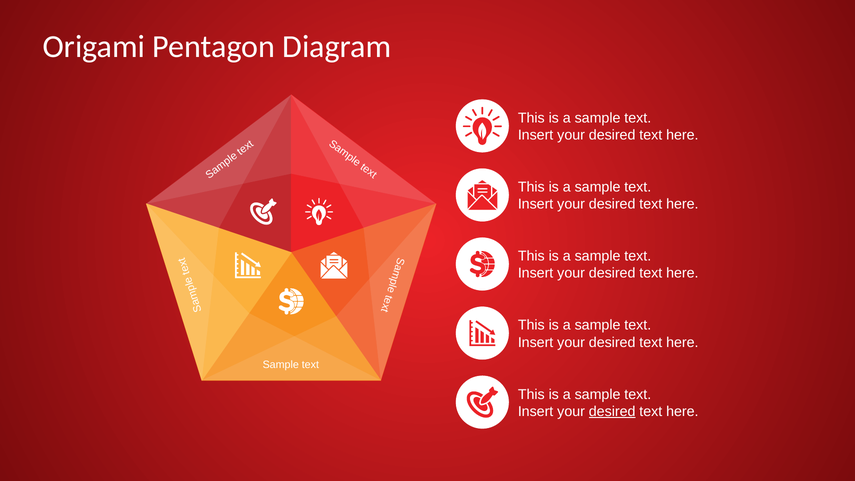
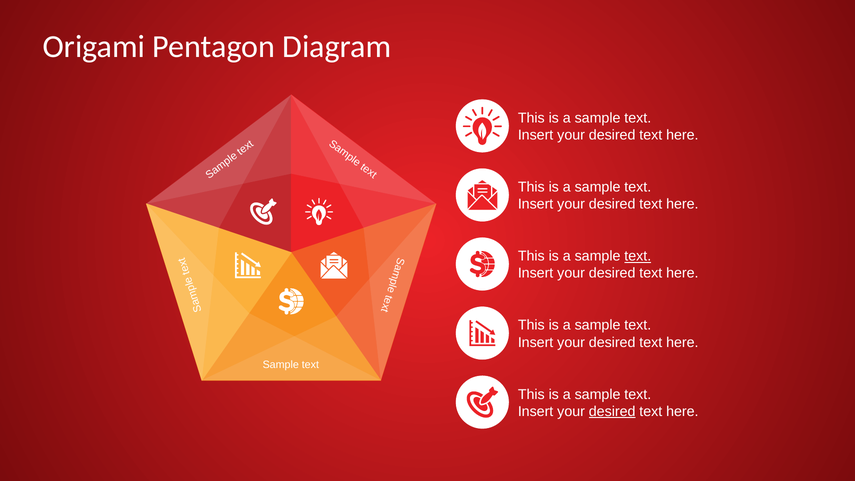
text underline: none -> present (638, 256)
